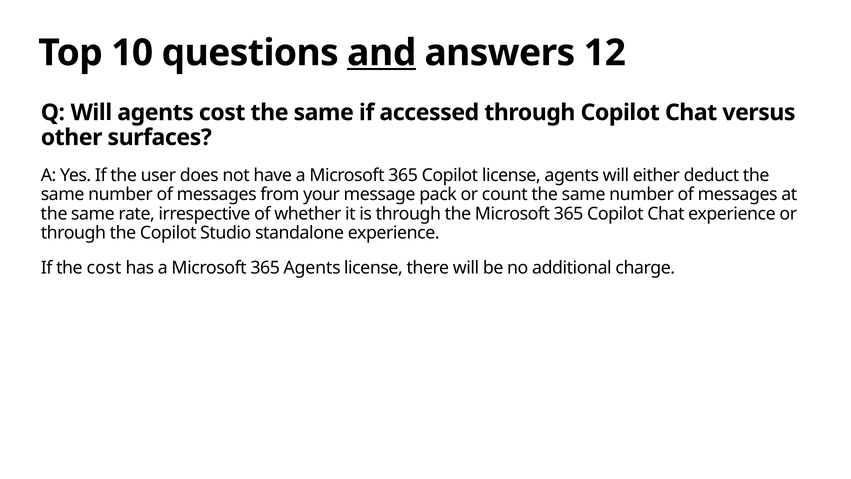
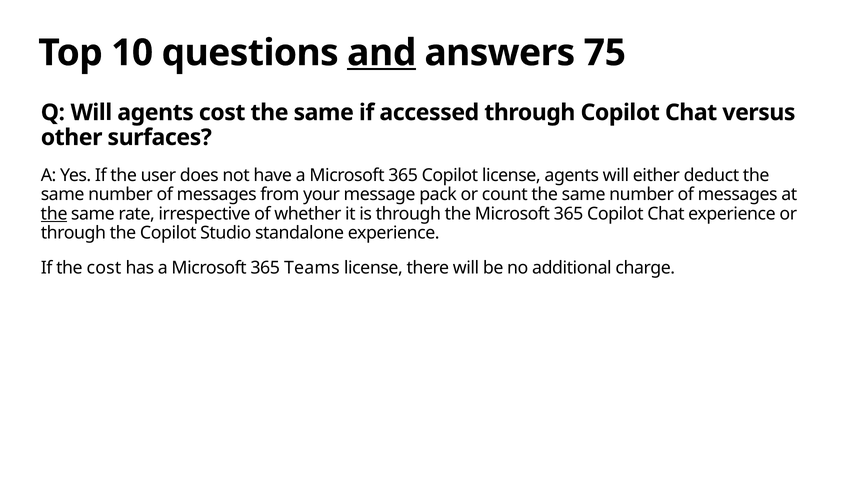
12: 12 -> 75 (605, 53)
the underline: none -> present (54, 214)
365 Agents: Agents -> Teams (312, 268)
